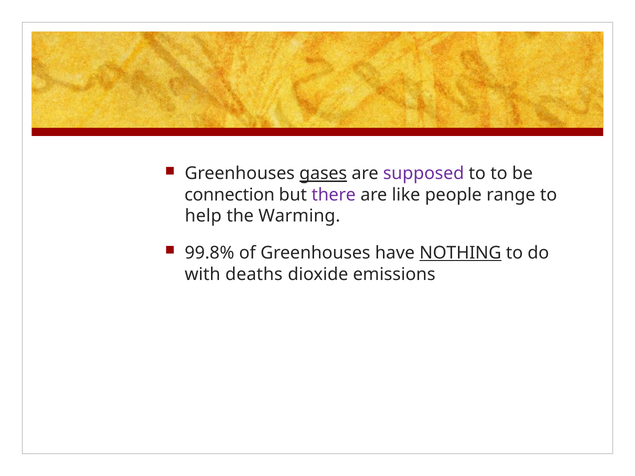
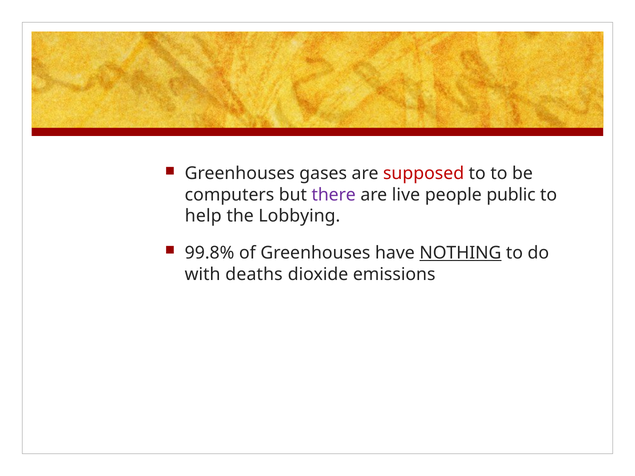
gases underline: present -> none (323, 174)
supposed colour: purple -> red (424, 174)
connection: connection -> computers (229, 195)
like: like -> live (406, 195)
range: range -> public (511, 195)
Warming: Warming -> Lobbying (299, 216)
